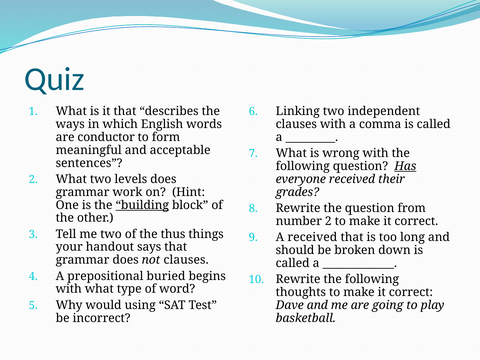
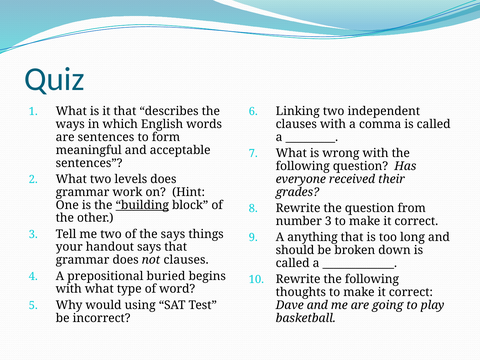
are conductor: conductor -> sentences (106, 137)
Has underline: present -> none (405, 166)
number 2: 2 -> 3 (328, 221)
the thus: thus -> says (173, 234)
A received: received -> anything (312, 237)
